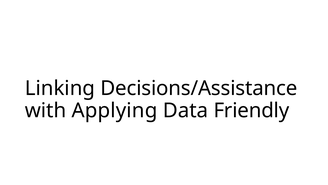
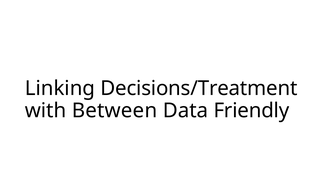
Decisions/Assistance: Decisions/Assistance -> Decisions/Treatment (199, 88)
Applying: Applying -> Between (114, 110)
